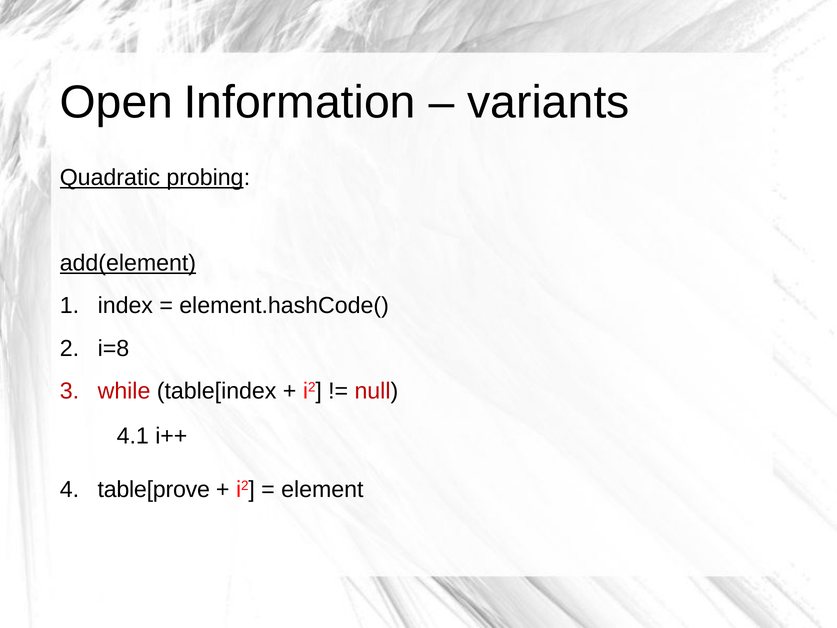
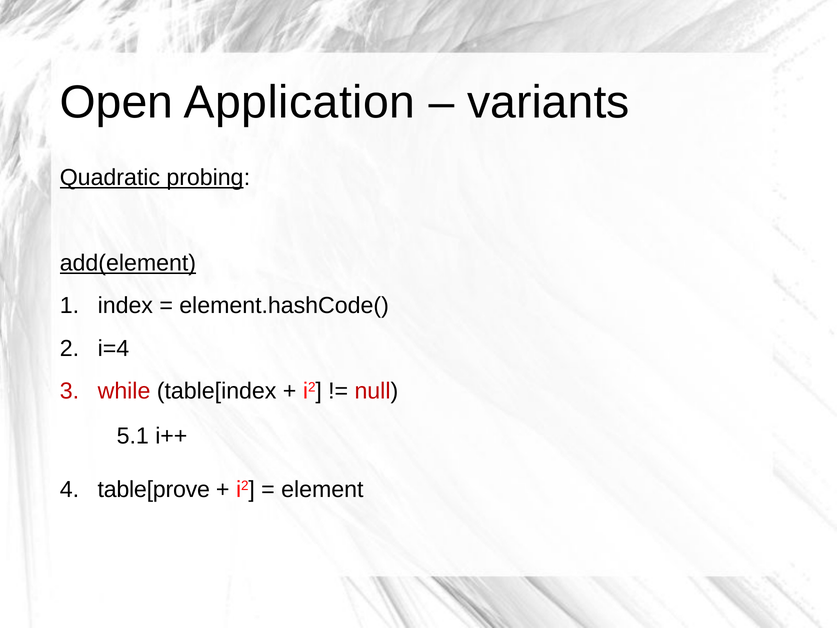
Information: Information -> Application (299, 103)
i=8: i=8 -> i=4 (113, 348)
4.1: 4.1 -> 5.1 (133, 436)
